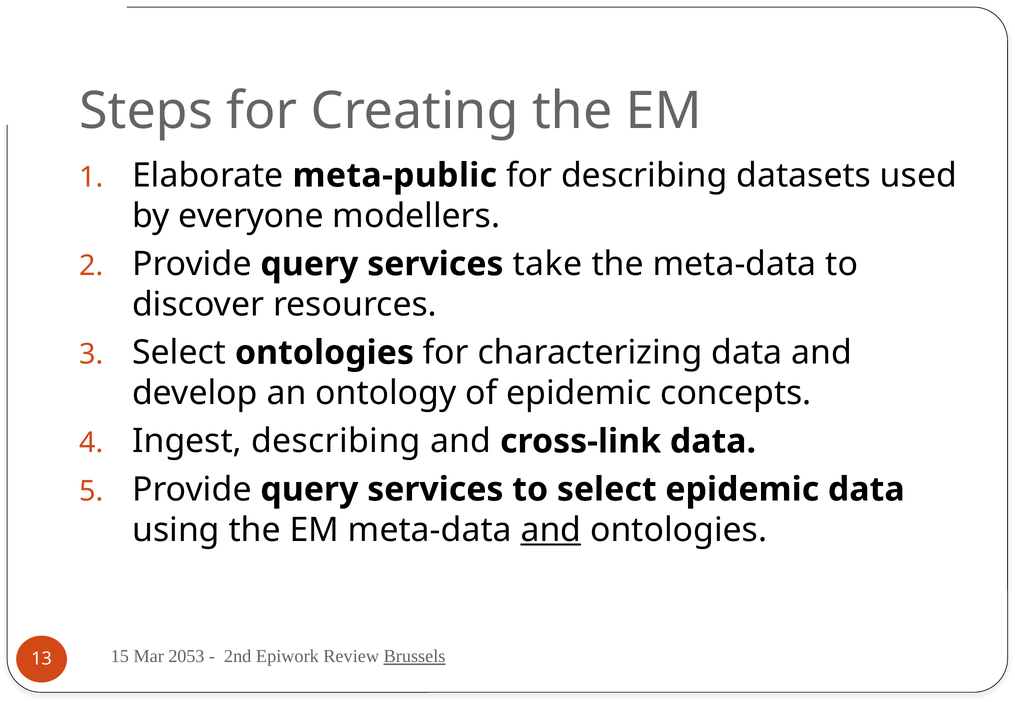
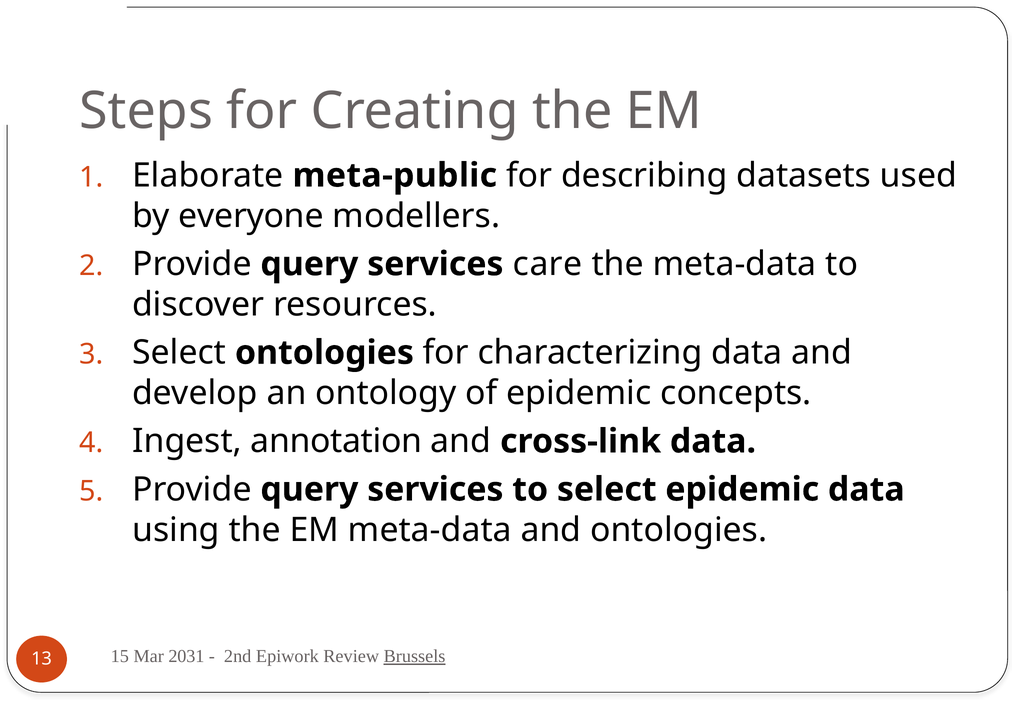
take: take -> care (548, 264)
Ingest describing: describing -> annotation (336, 442)
and underline: present -> none (551, 530)
2053: 2053 -> 2031 (186, 657)
